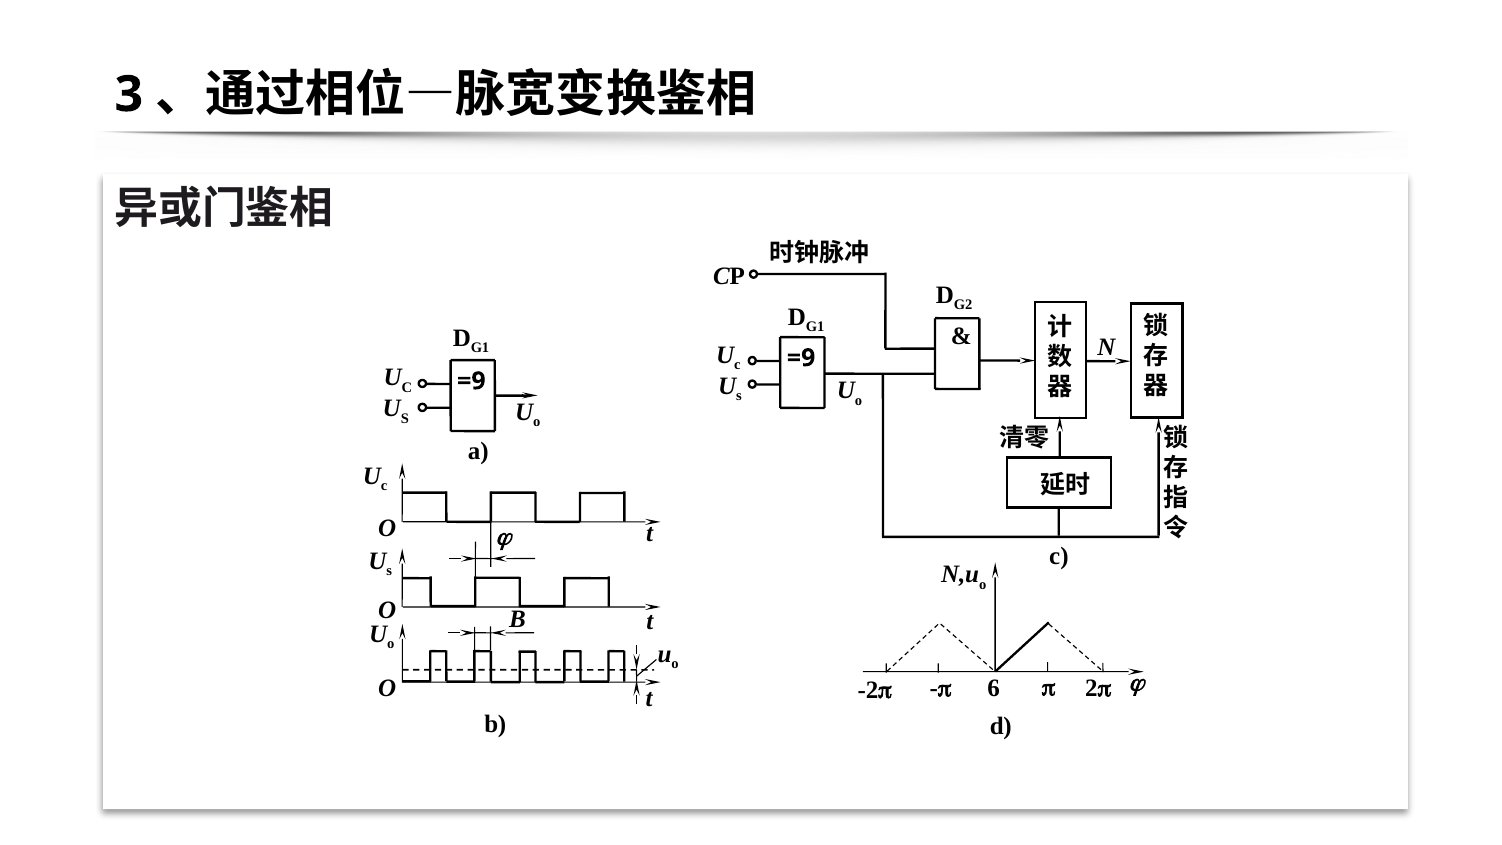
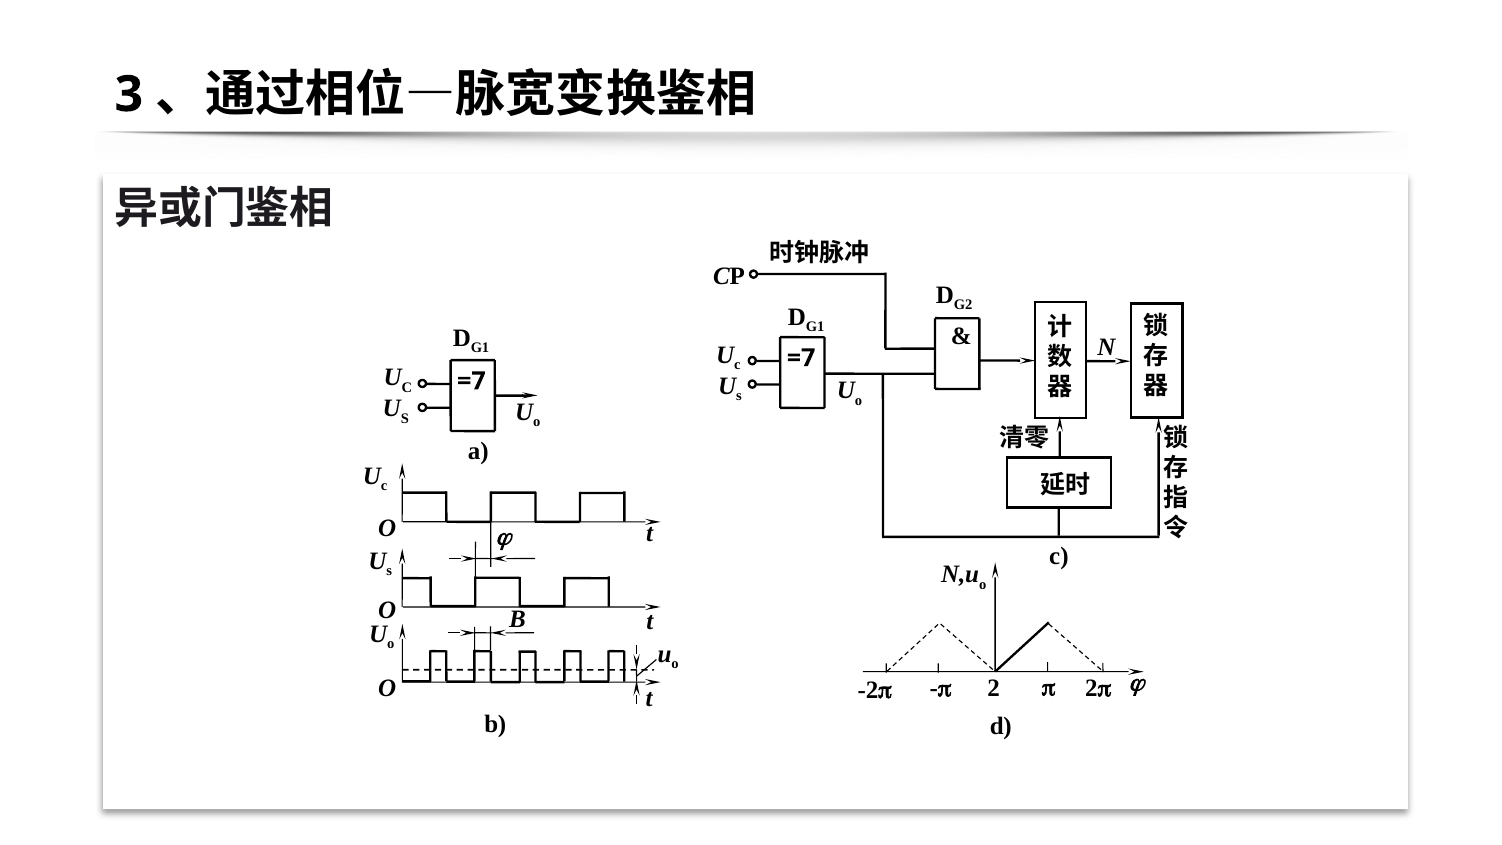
=9: =9 -> =7 (801, 358)
=9: =9 -> =7 (471, 381)
6: 6 -> 2 (994, 688)
